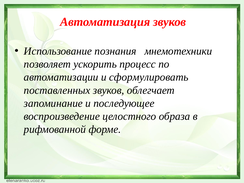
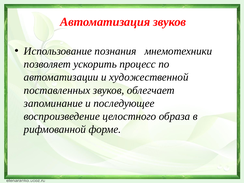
сформулировать: сформулировать -> художественной (149, 77)
